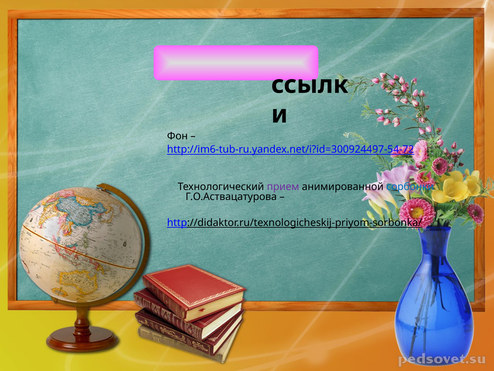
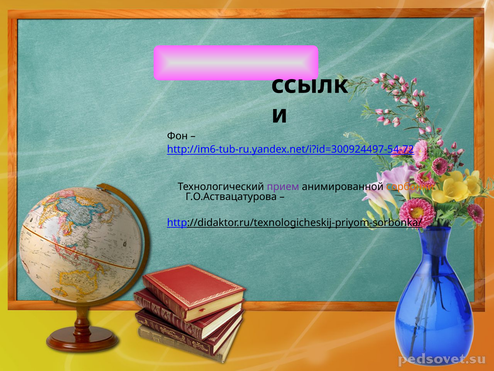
сорбонки colour: blue -> orange (410, 187)
